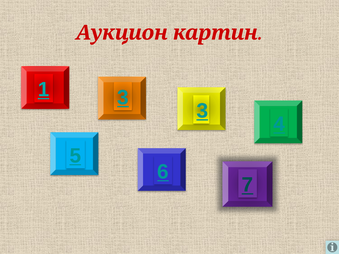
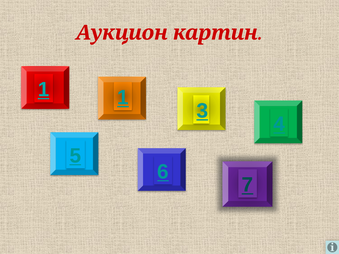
1 3: 3 -> 1 (123, 98)
